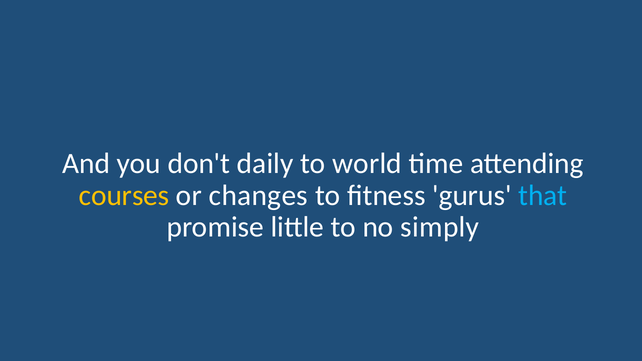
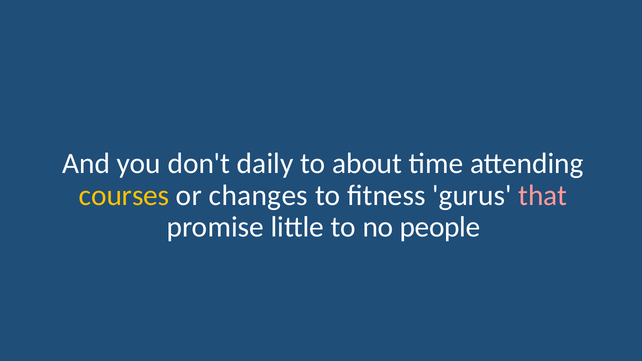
world: world -> about (367, 164)
that colour: light blue -> pink (543, 195)
simply: simply -> people (440, 227)
